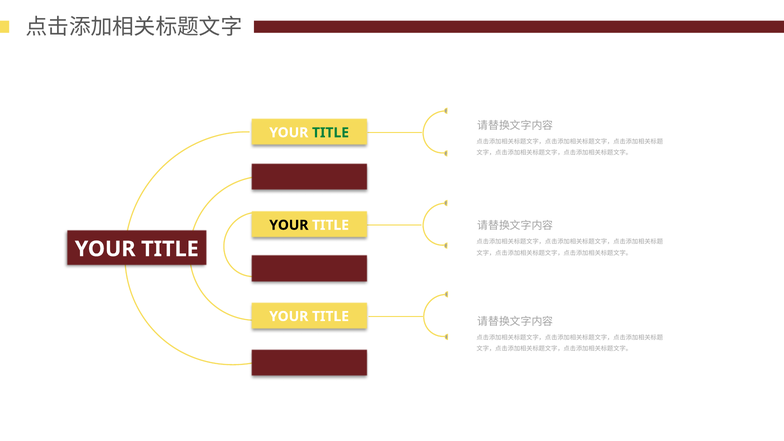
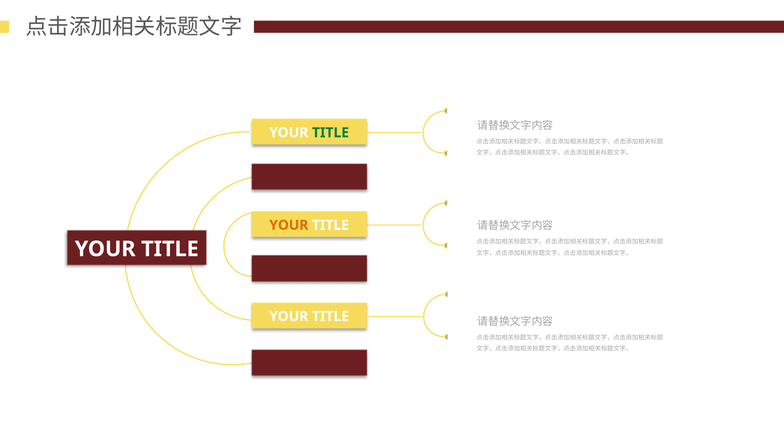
YOUR colour: black -> orange (289, 225)
